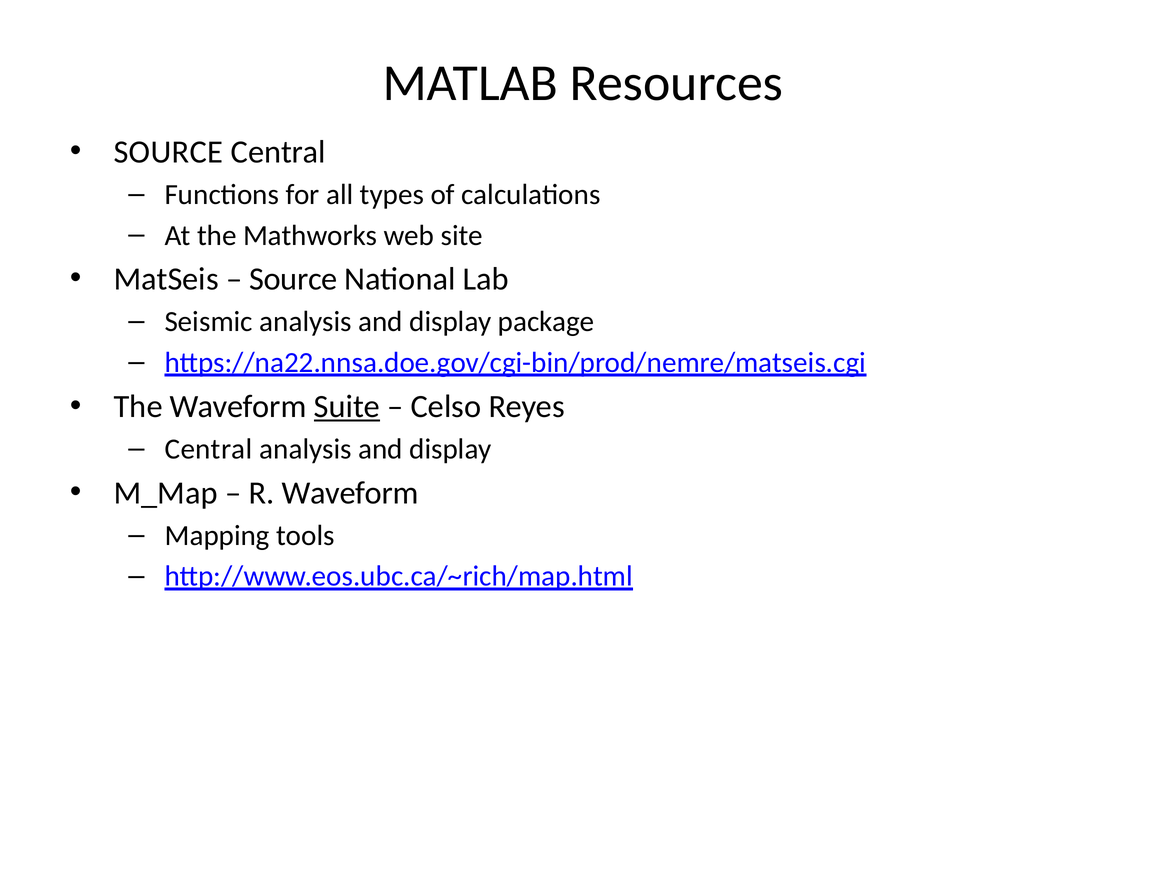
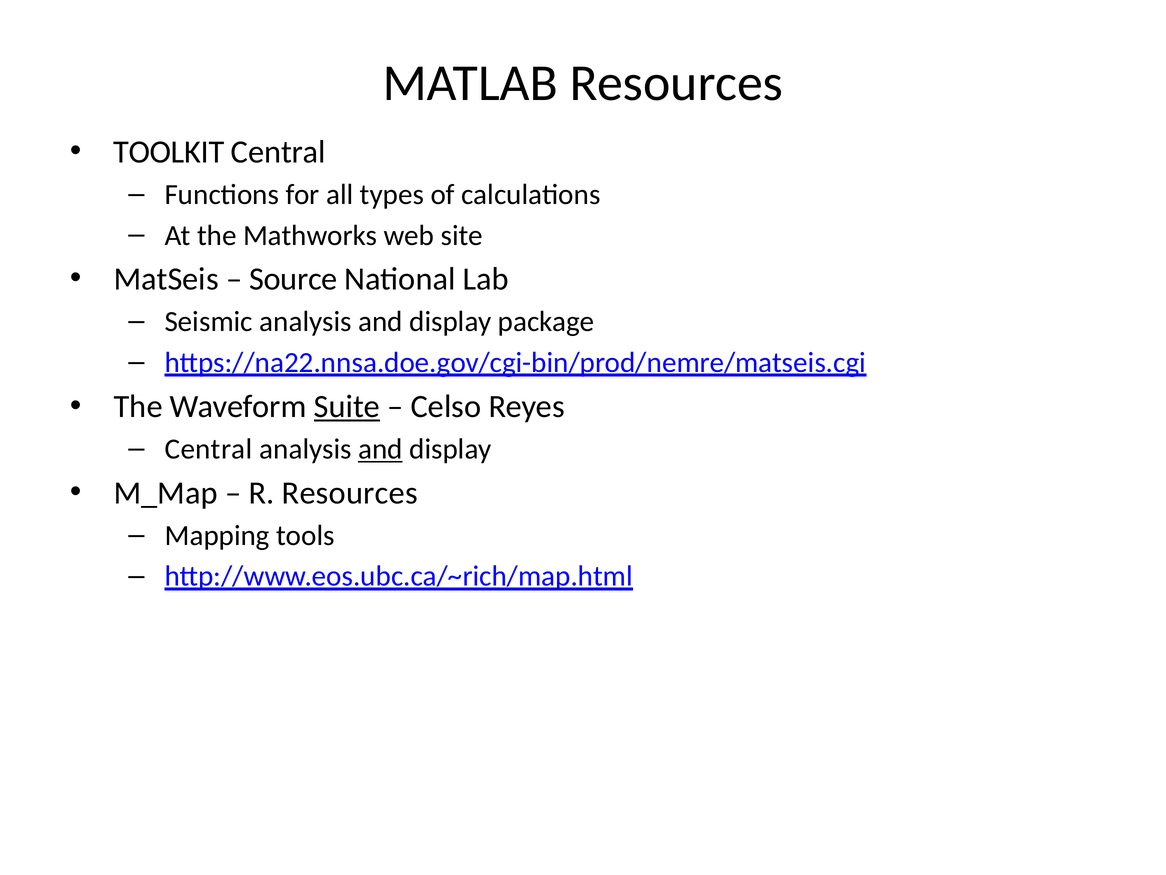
SOURCE: SOURCE -> TOOLKIT (169, 152)
and underline: none -> present (380, 449)
R Waveform: Waveform -> Resources (350, 493)
